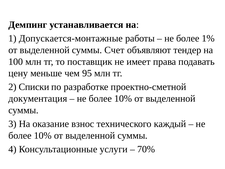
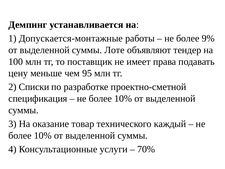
1%: 1% -> 9% (208, 38)
Счет: Счет -> Лоте (114, 50)
документация: документация -> спецификация (38, 98)
взнос: взнос -> товар (83, 124)
